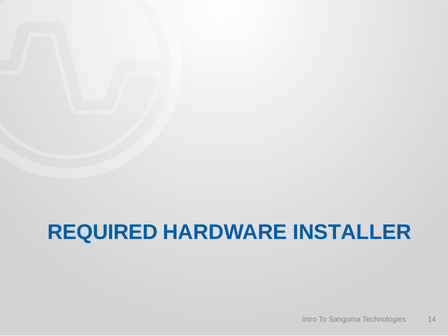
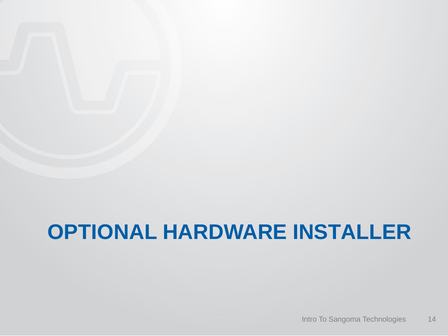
REQUIRED: REQUIRED -> OPTIONAL (102, 232)
